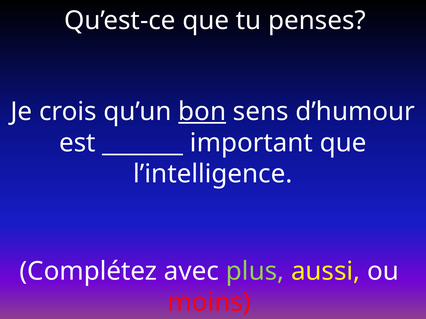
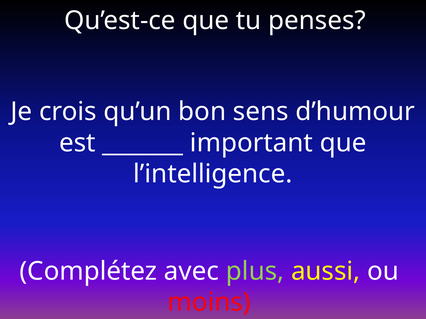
bon underline: present -> none (202, 112)
